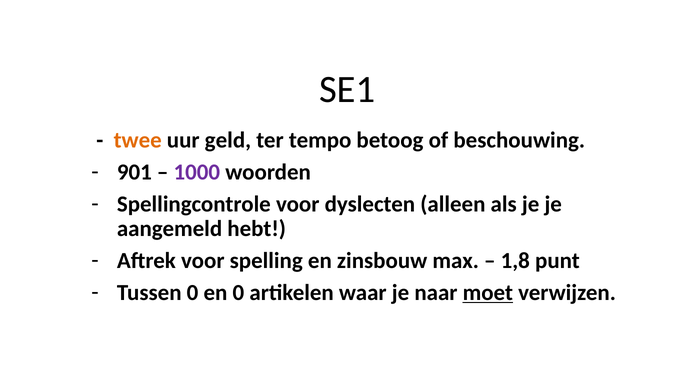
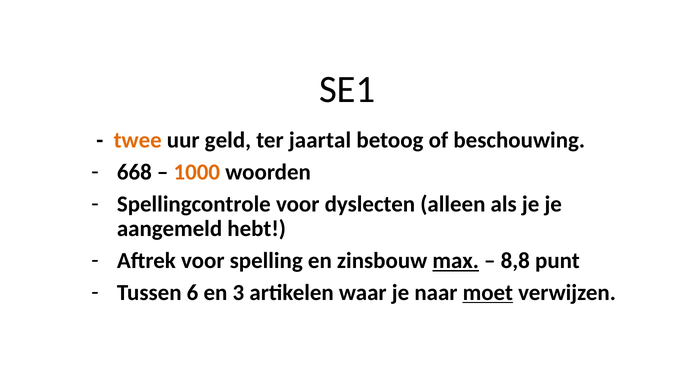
tempo: tempo -> jaartal (320, 140)
901: 901 -> 668 (134, 172)
1000 colour: purple -> orange (197, 172)
max underline: none -> present (456, 261)
1,8: 1,8 -> 8,8 (515, 261)
Tussen 0: 0 -> 6 (193, 293)
en 0: 0 -> 3 (238, 293)
